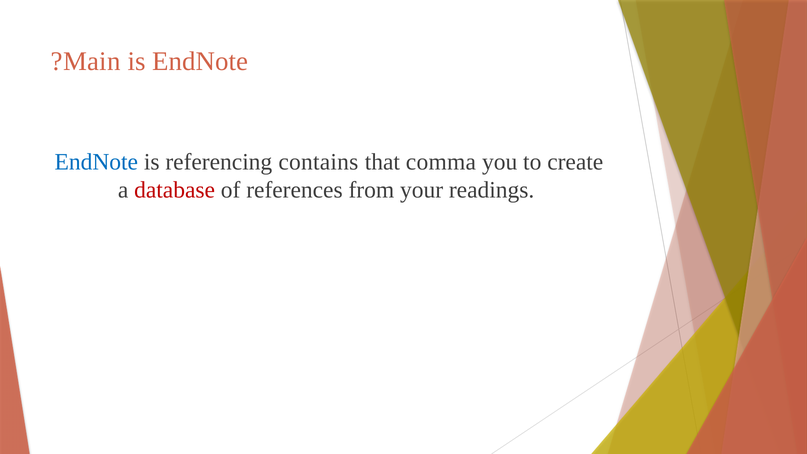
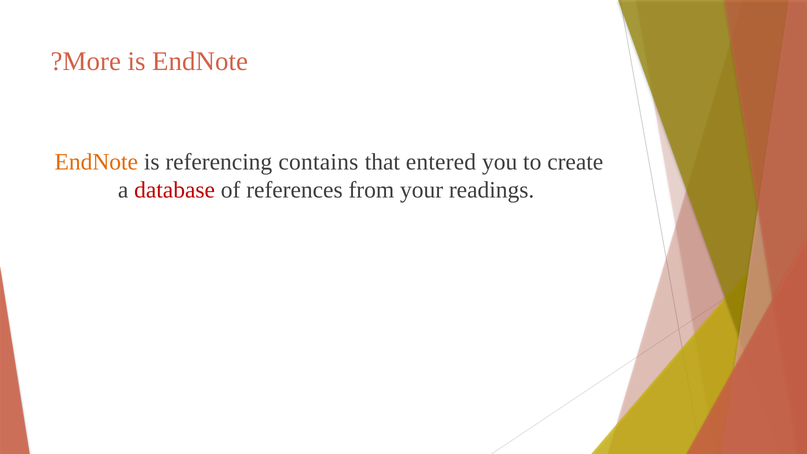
Main: Main -> More (92, 61)
EndNote colour: blue -> orange (96, 162)
comma: comma -> entered (441, 162)
